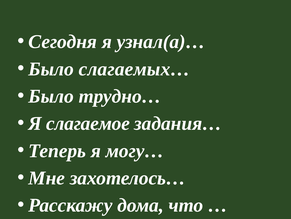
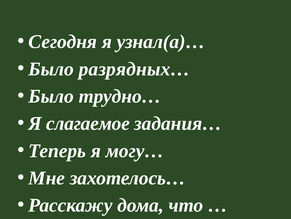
слагаемых…: слагаемых… -> разрядных… (134, 69)
